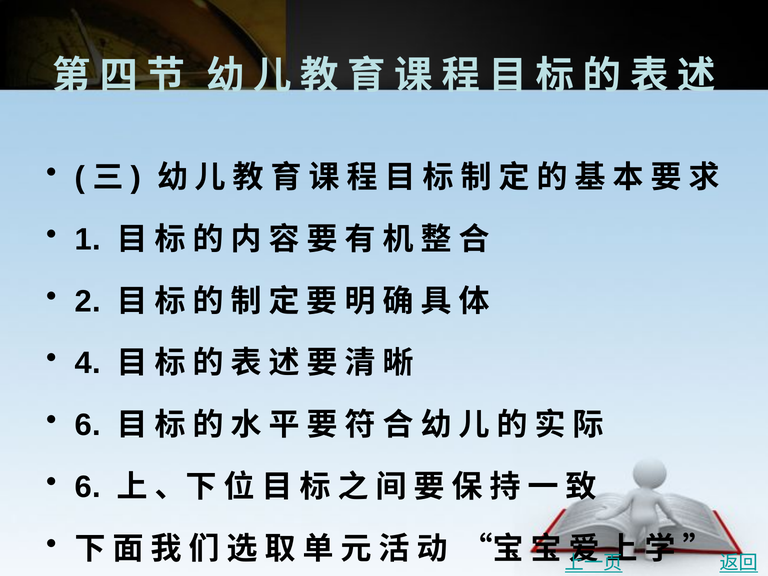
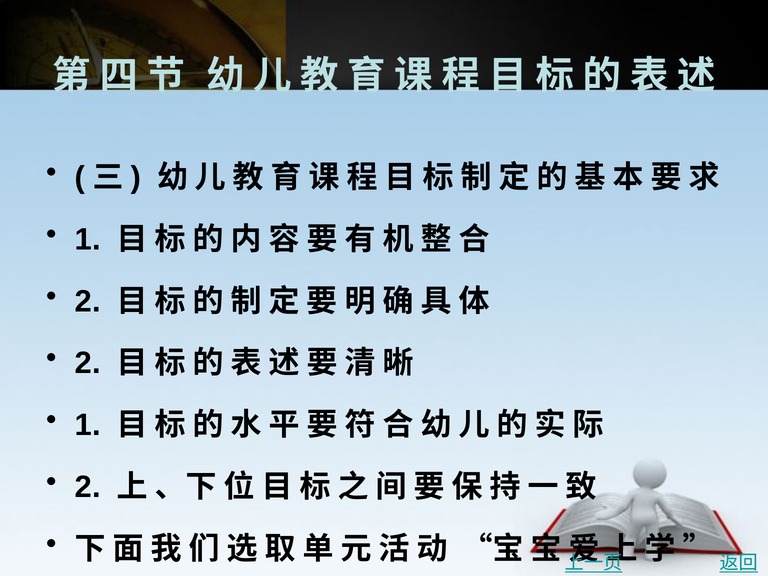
4: 4 -> 2 (88, 363)
6: 6 -> 1 (88, 425)
6: 6 -> 2 (88, 487)
